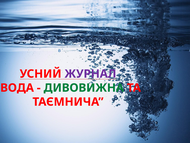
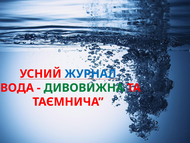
ЖУРНАЛ colour: purple -> blue (90, 74)
